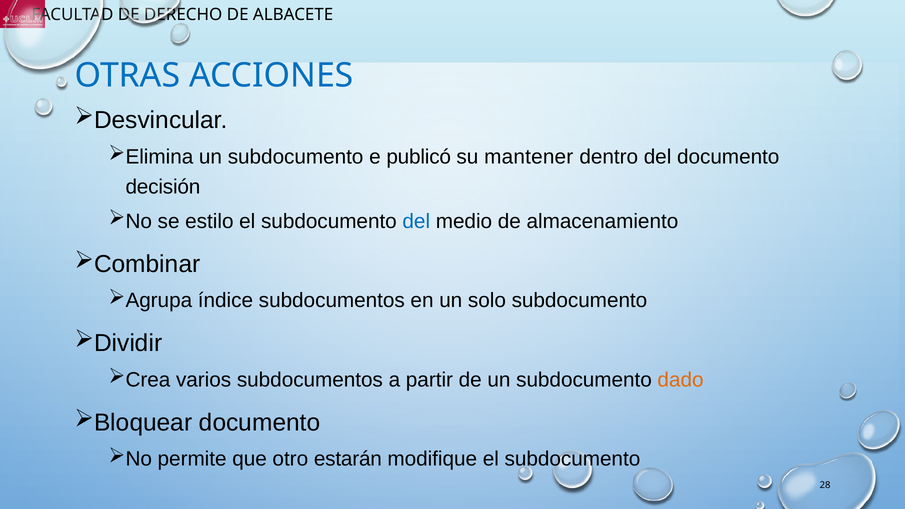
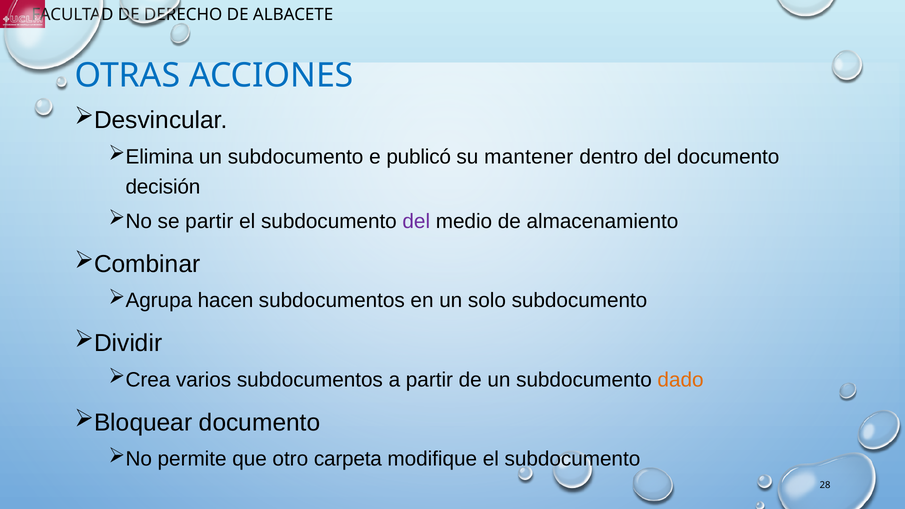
se estilo: estilo -> partir (209, 221)
del colour: blue -> purple (416, 221)
índice: índice -> hacen (226, 301)
estarán: estarán -> carpeta (348, 459)
